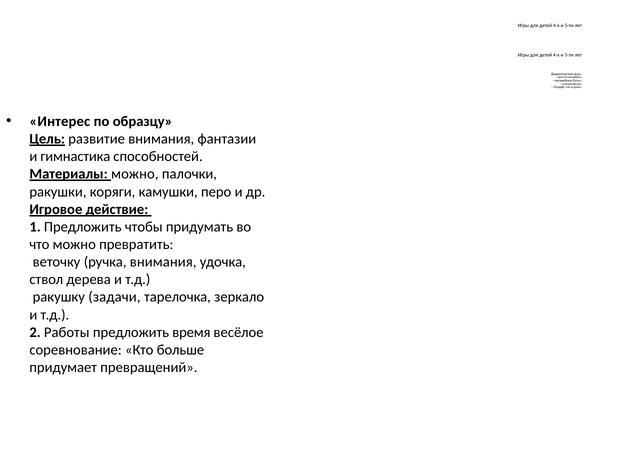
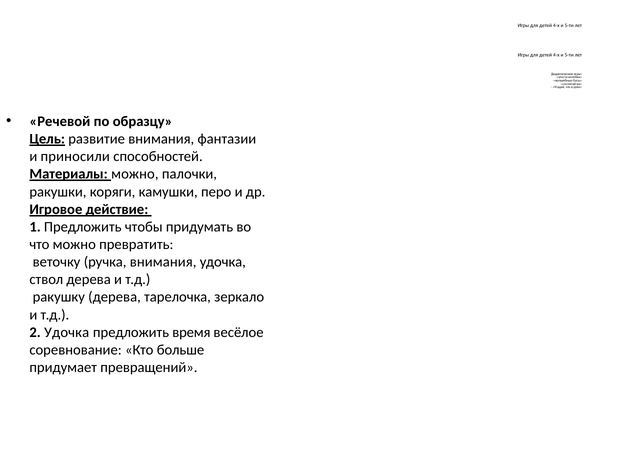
Интерес: Интерес -> Речевой (60, 121)
гимнастика: гимнастика -> приносили (75, 156)
ракушку задачи: задачи -> дерева (114, 297)
2 Работы: Работы -> Удочка (67, 332)
